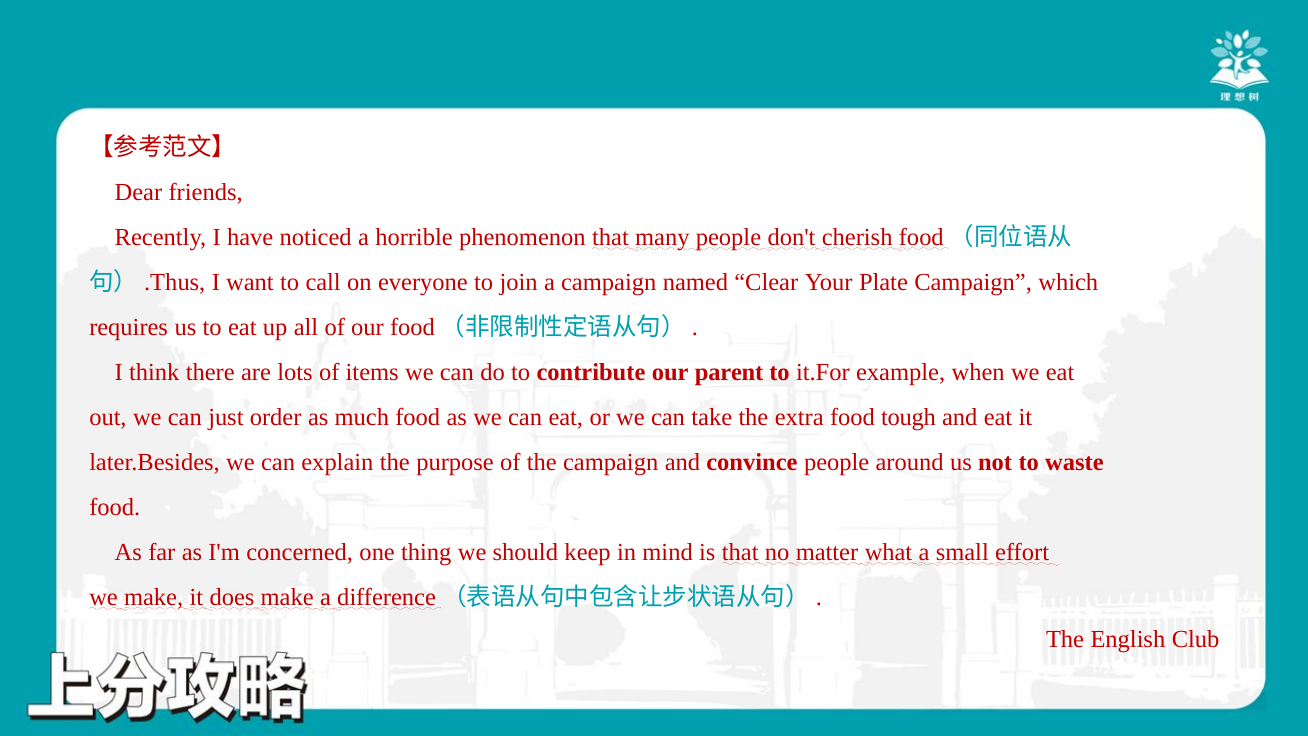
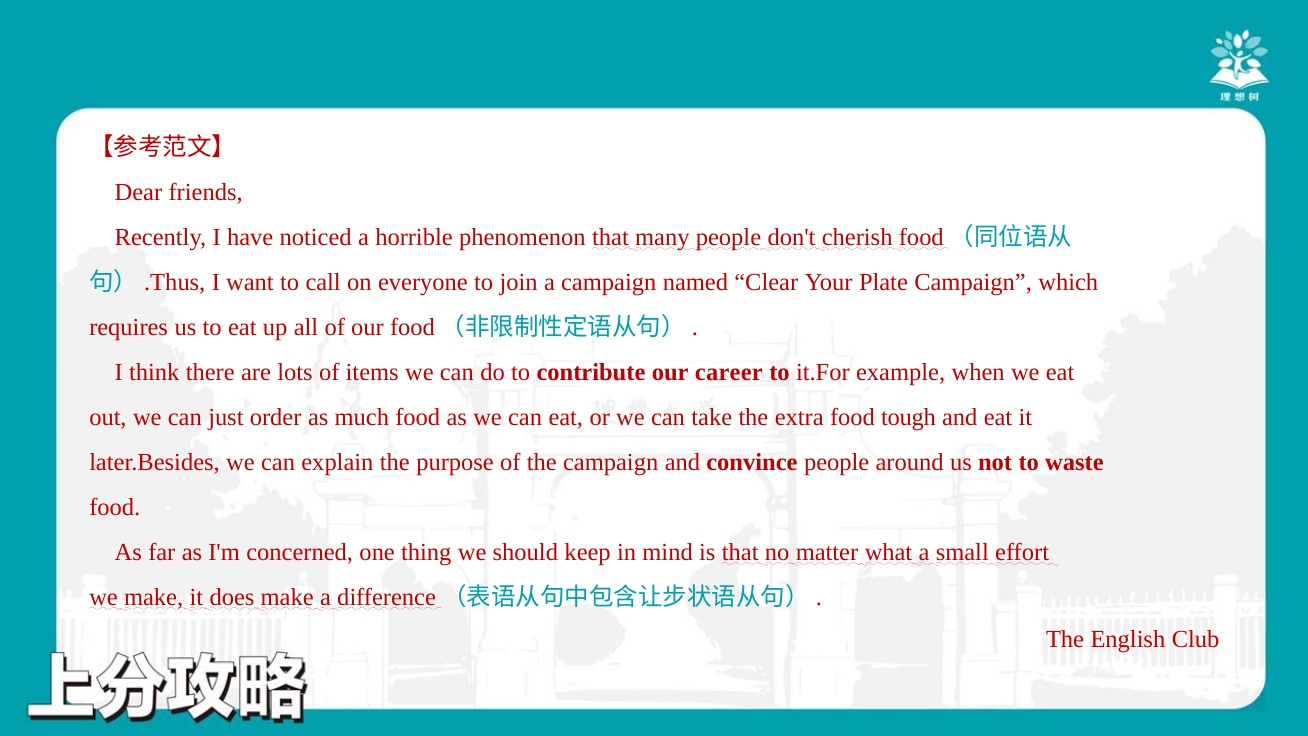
parent: parent -> career (729, 372)
